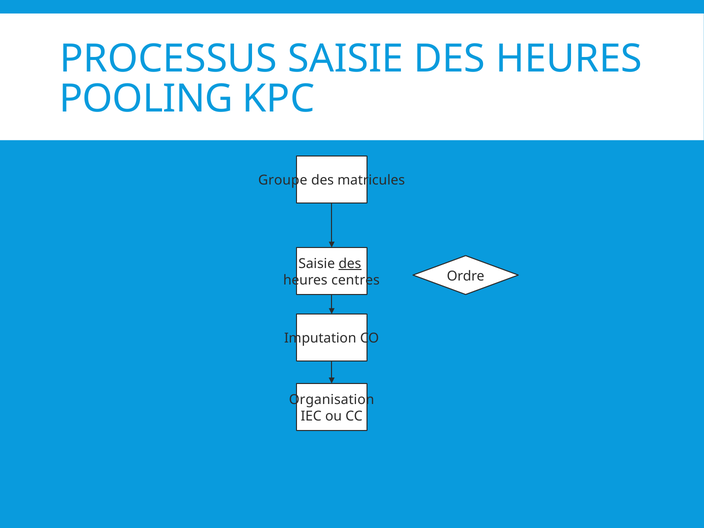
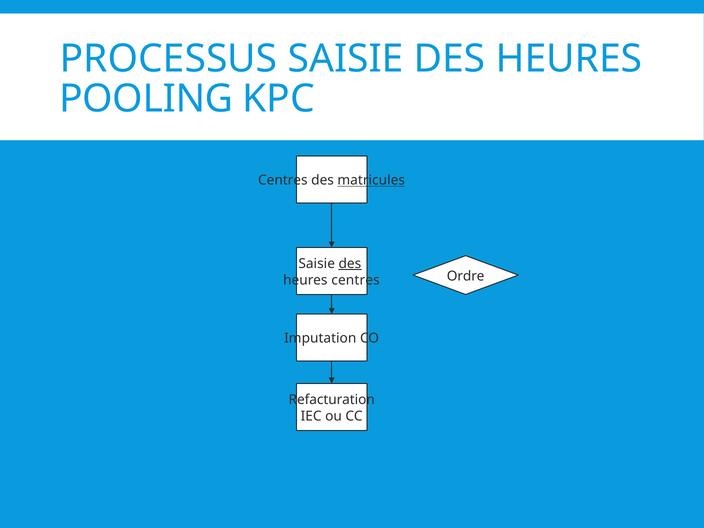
Groupe: Groupe -> Centres (283, 180)
matricules underline: none -> present (371, 180)
Organisation: Organisation -> Refacturation (332, 400)
